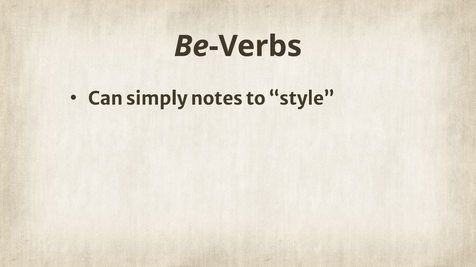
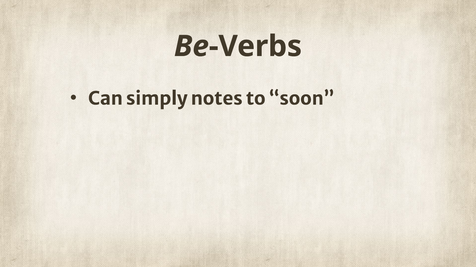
style: style -> soon (302, 99)
